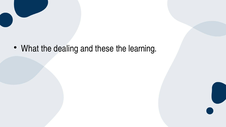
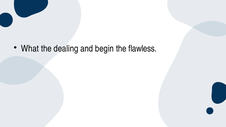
these: these -> begin (104, 49)
learning: learning -> flawless (143, 49)
